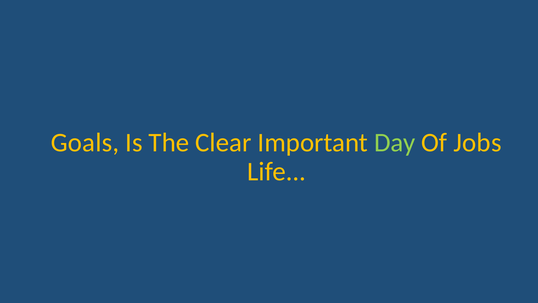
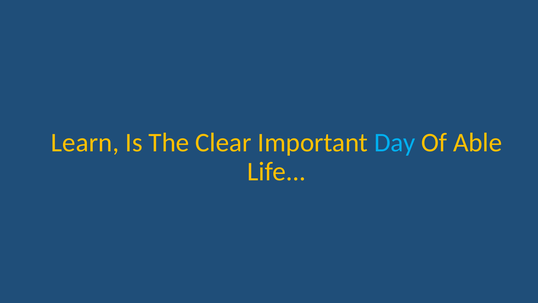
Goals: Goals -> Learn (85, 142)
Day colour: light green -> light blue (395, 142)
Jobs: Jobs -> Able (478, 142)
